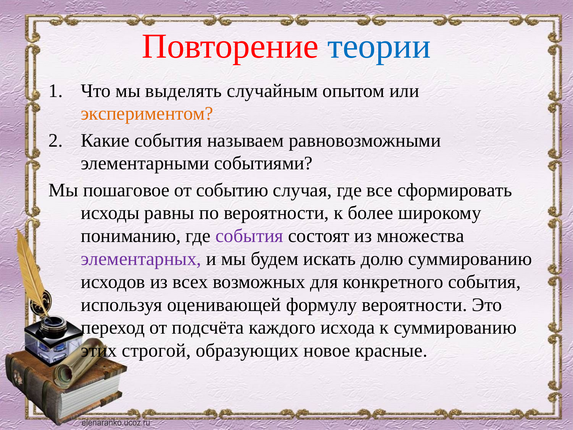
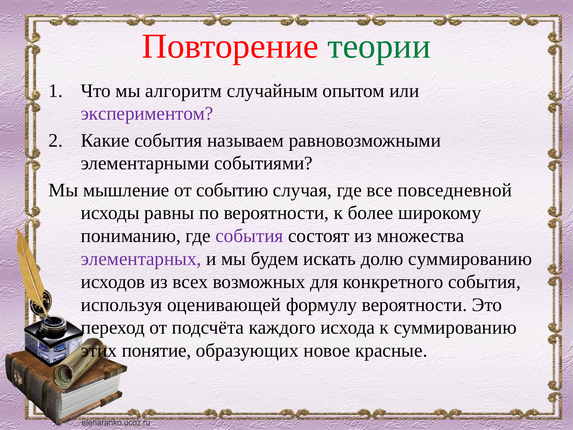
теории colour: blue -> green (379, 46)
выделять: выделять -> алгоритм (184, 91)
экспериментом colour: orange -> purple (147, 114)
пошаговое: пошаговое -> мышление (126, 190)
сформировать: сформировать -> повседневной (455, 190)
строгой: строгой -> понятие (157, 350)
